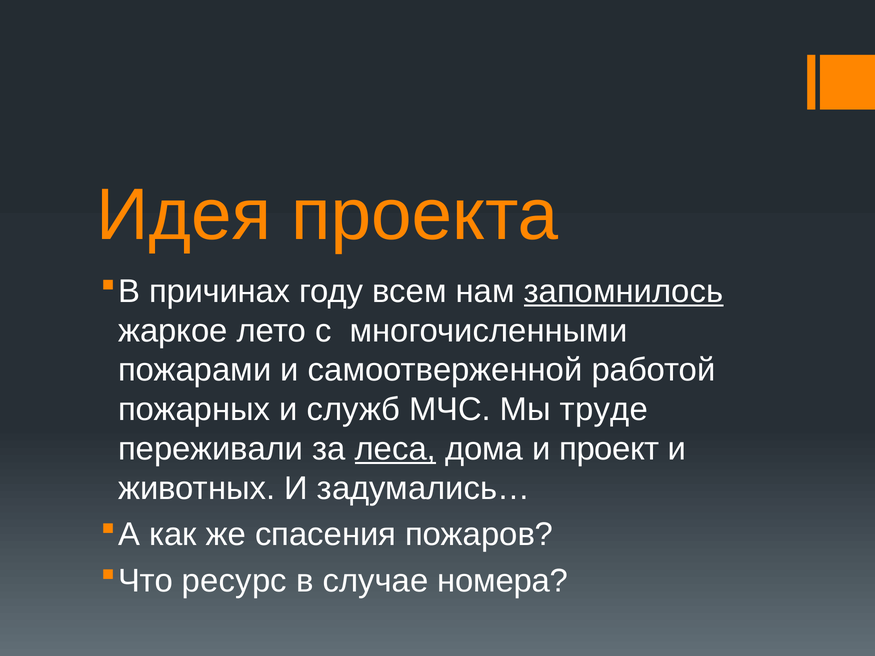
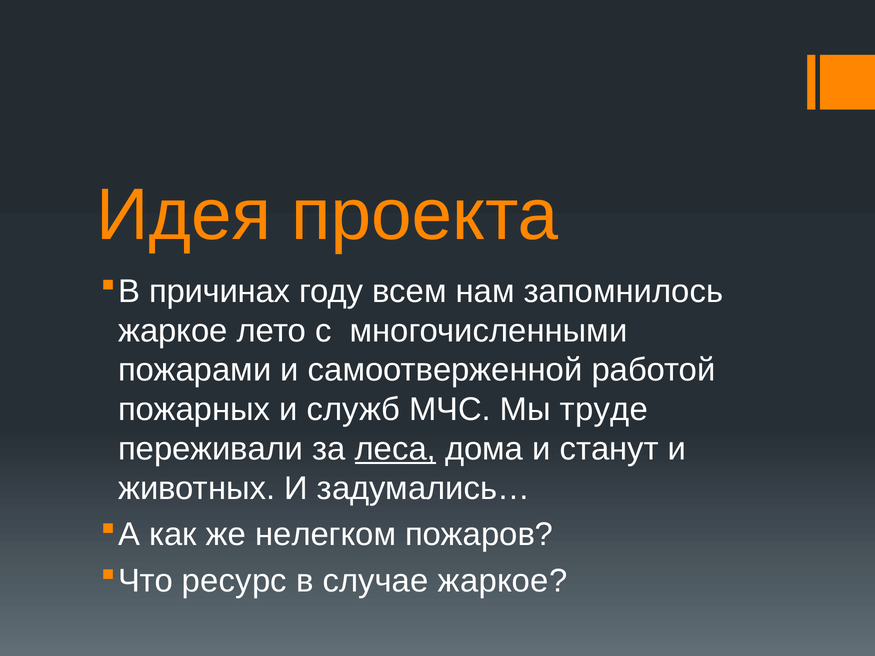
запомнилось underline: present -> none (624, 291)
проект: проект -> станут (609, 449)
спасения: спасения -> нелегком (326, 535)
случае номера: номера -> жаркое (503, 581)
